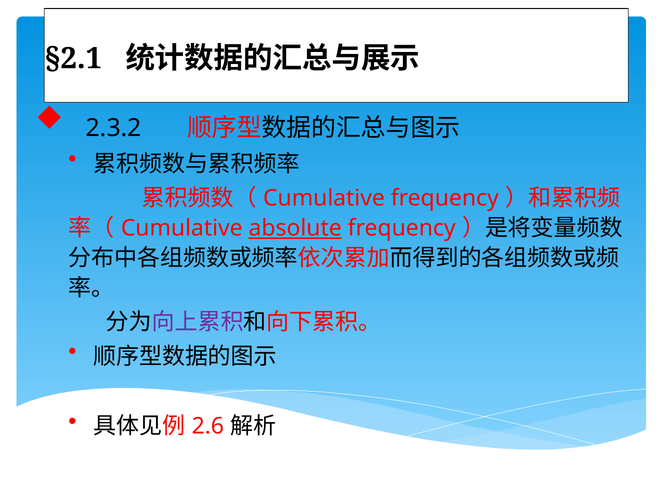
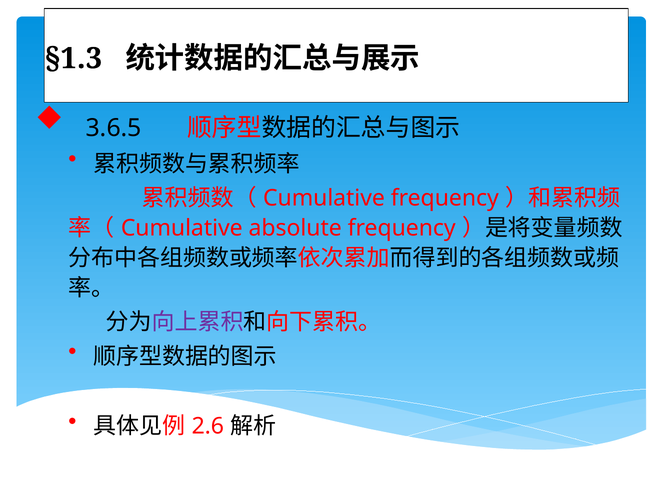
§2.1: §2.1 -> §1.3 (73, 58)
2.3.2: 2.3.2 -> 3.6.5 (114, 128)
absolute underline: present -> none (295, 228)
